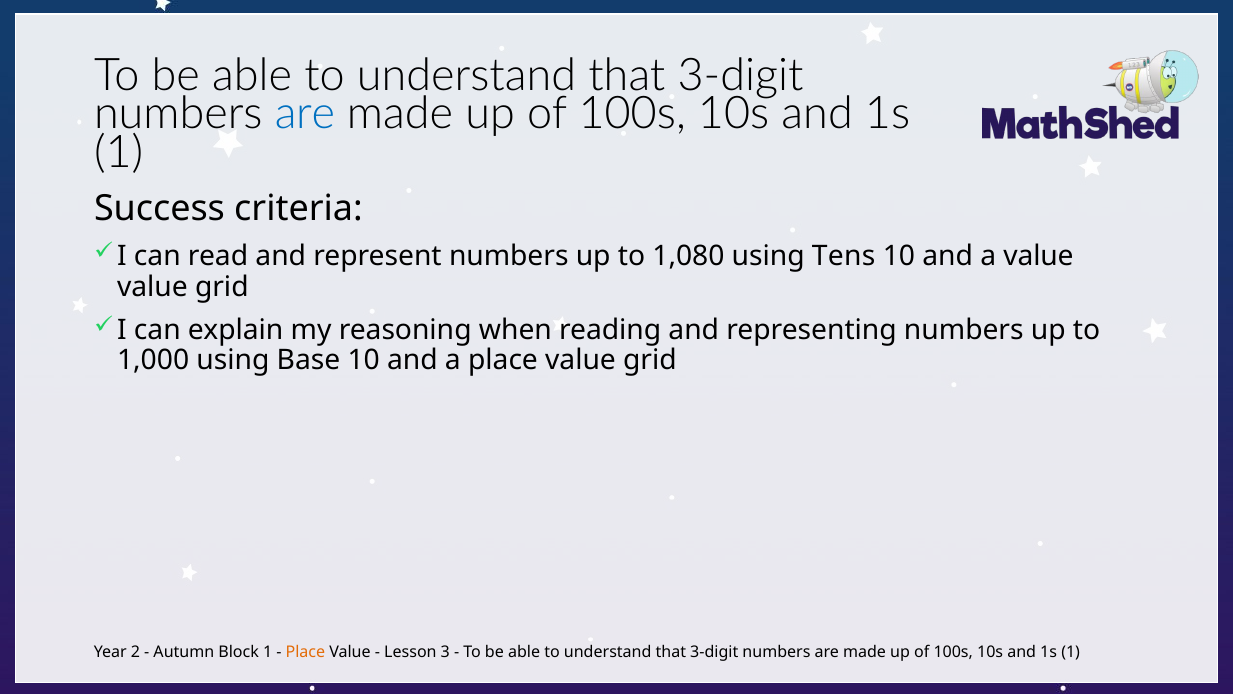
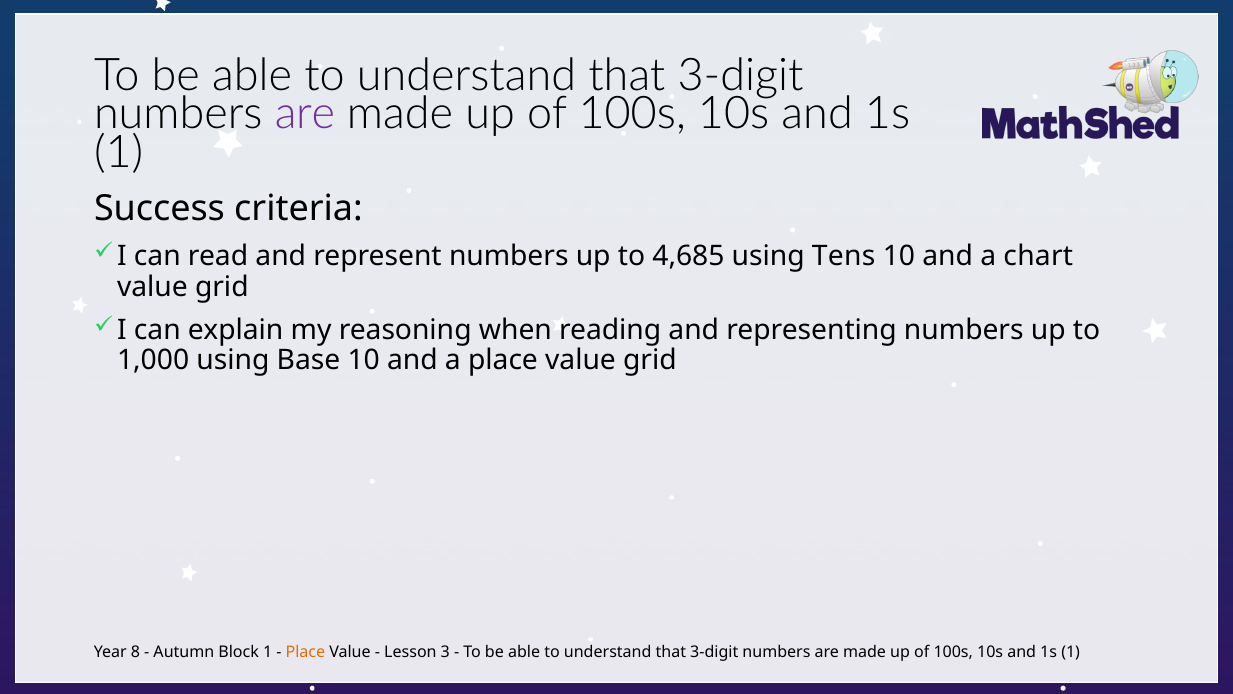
are colour: blue -> purple (305, 114)
1,080: 1,080 -> 4,685 (688, 256)
a value: value -> chart (1038, 256)
2: 2 -> 8 (135, 652)
